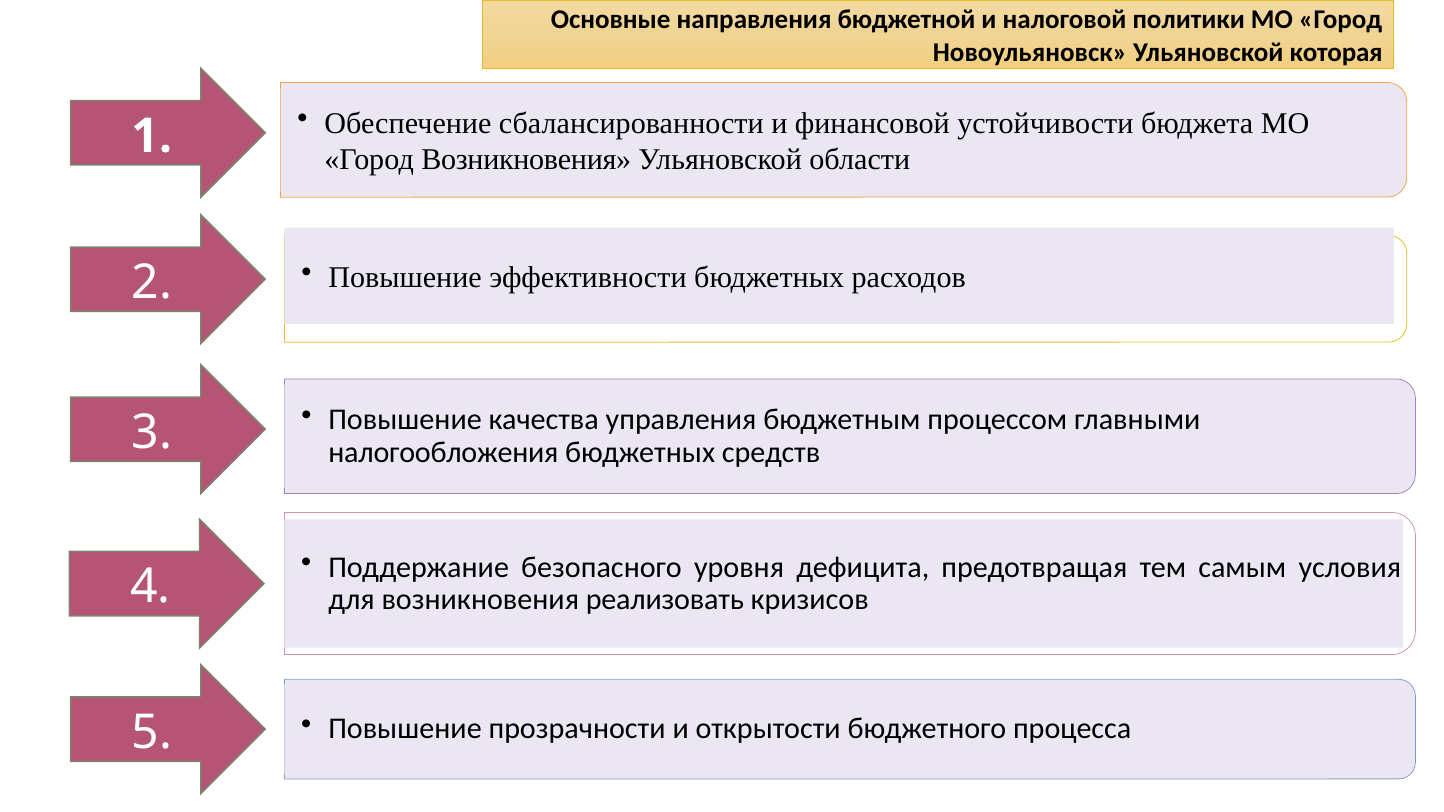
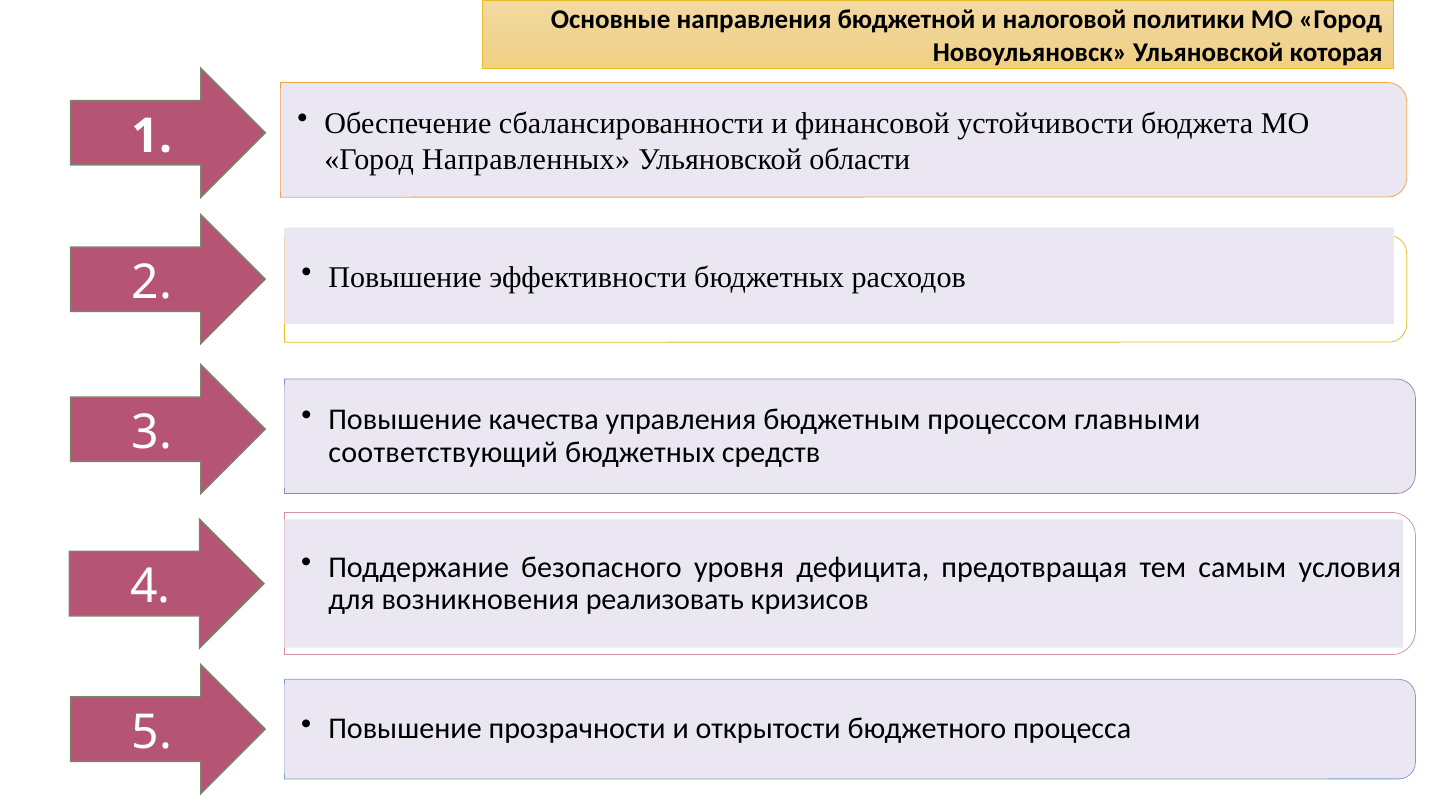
Город Возникновения: Возникновения -> Направленных (526, 160)
налогообложения: налогообложения -> соответствующий (443, 452)
